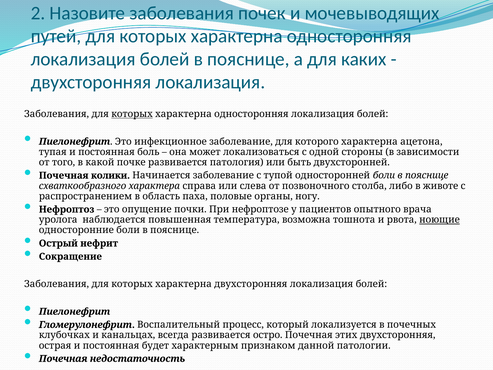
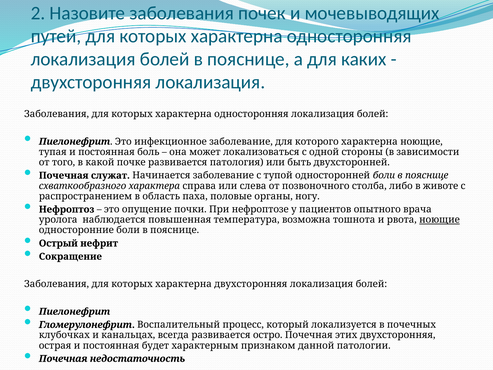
которых underline: present -> none (132, 114)
характерна ацетона: ацетона -> ноющие (421, 141)
колики: колики -> служат (110, 175)
